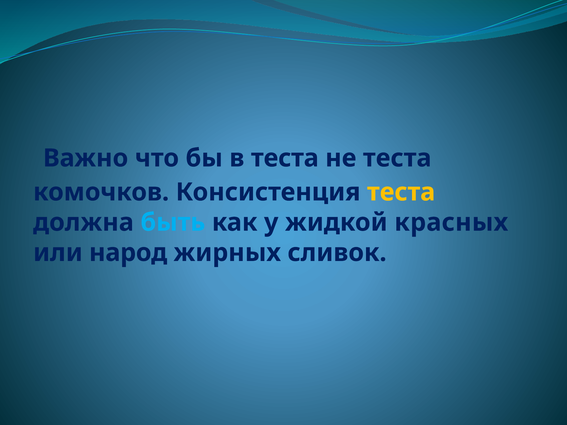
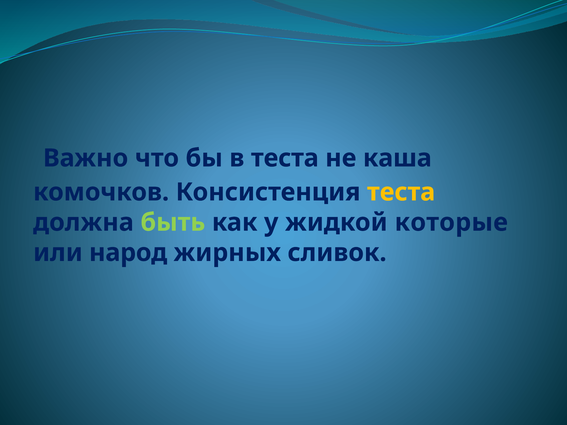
не теста: теста -> каша (397, 158)
быть colour: light blue -> light green (173, 223)
красных: красных -> которые (451, 223)
